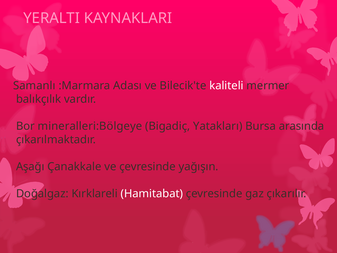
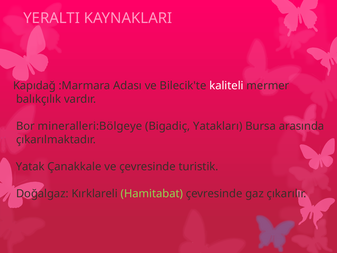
Samanlı: Samanlı -> Kapıdağ (34, 86)
Aşağı: Aşağı -> Yatak (30, 167)
yağışın: yağışın -> turistik (199, 167)
Hamitabat colour: white -> light green (152, 194)
